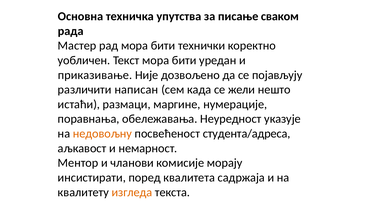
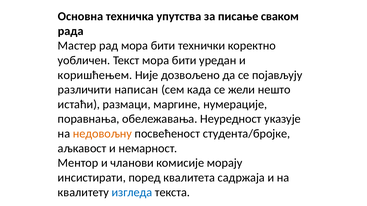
приказивање: приказивање -> коришћењем (95, 75)
студента/адреса: студента/адреса -> студента/бројке (247, 134)
изгледа colour: orange -> blue (132, 193)
